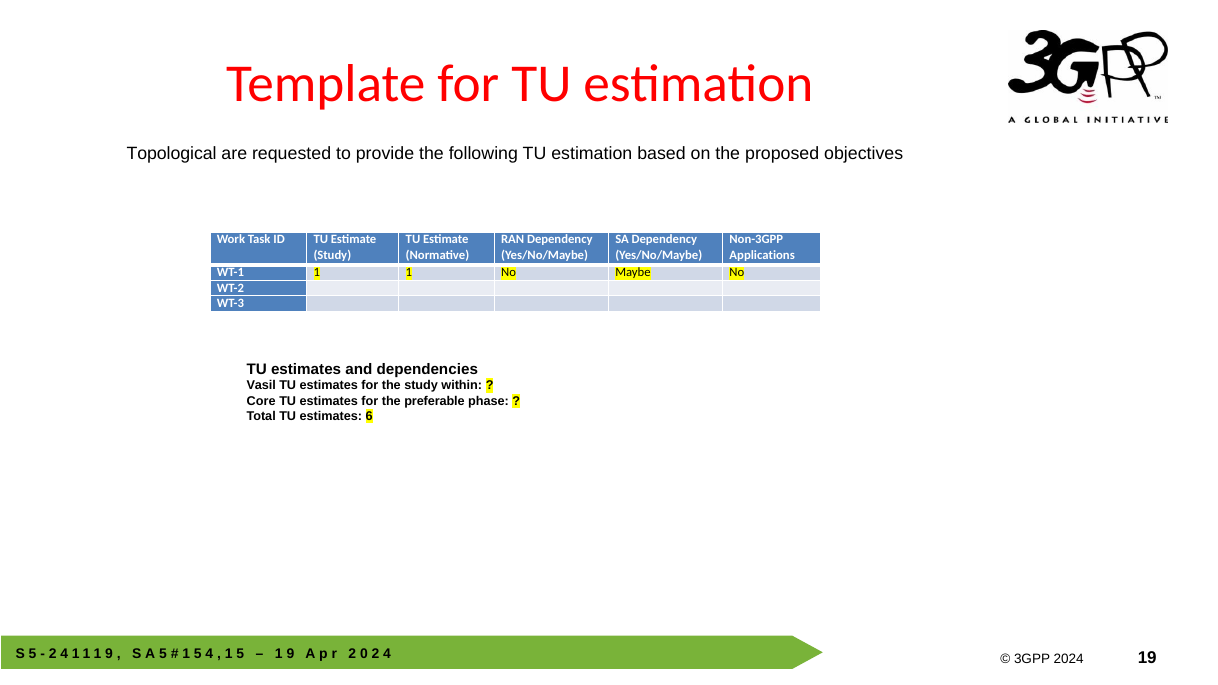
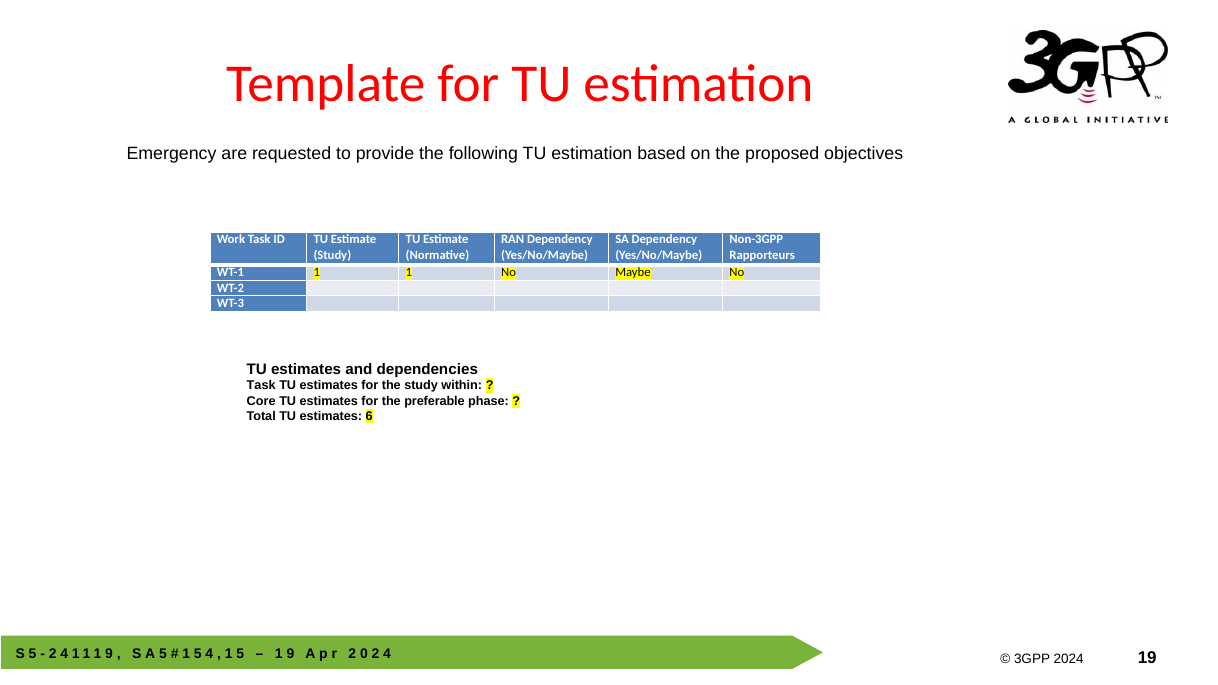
Topological: Topological -> Emergency (172, 153)
Applications: Applications -> Rapporteurs (762, 255)
Vasil: Vasil -> Task (261, 386)
